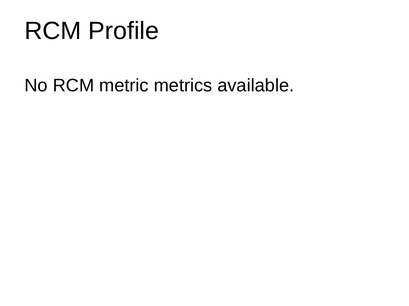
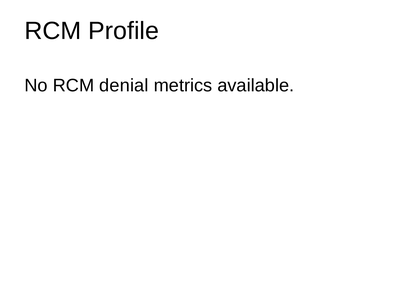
metric: metric -> denial (124, 86)
